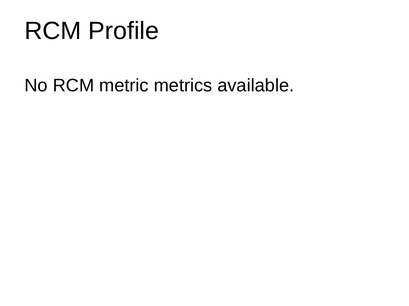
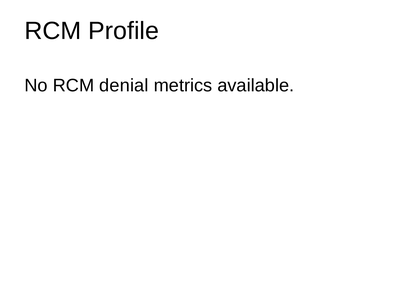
metric: metric -> denial (124, 86)
